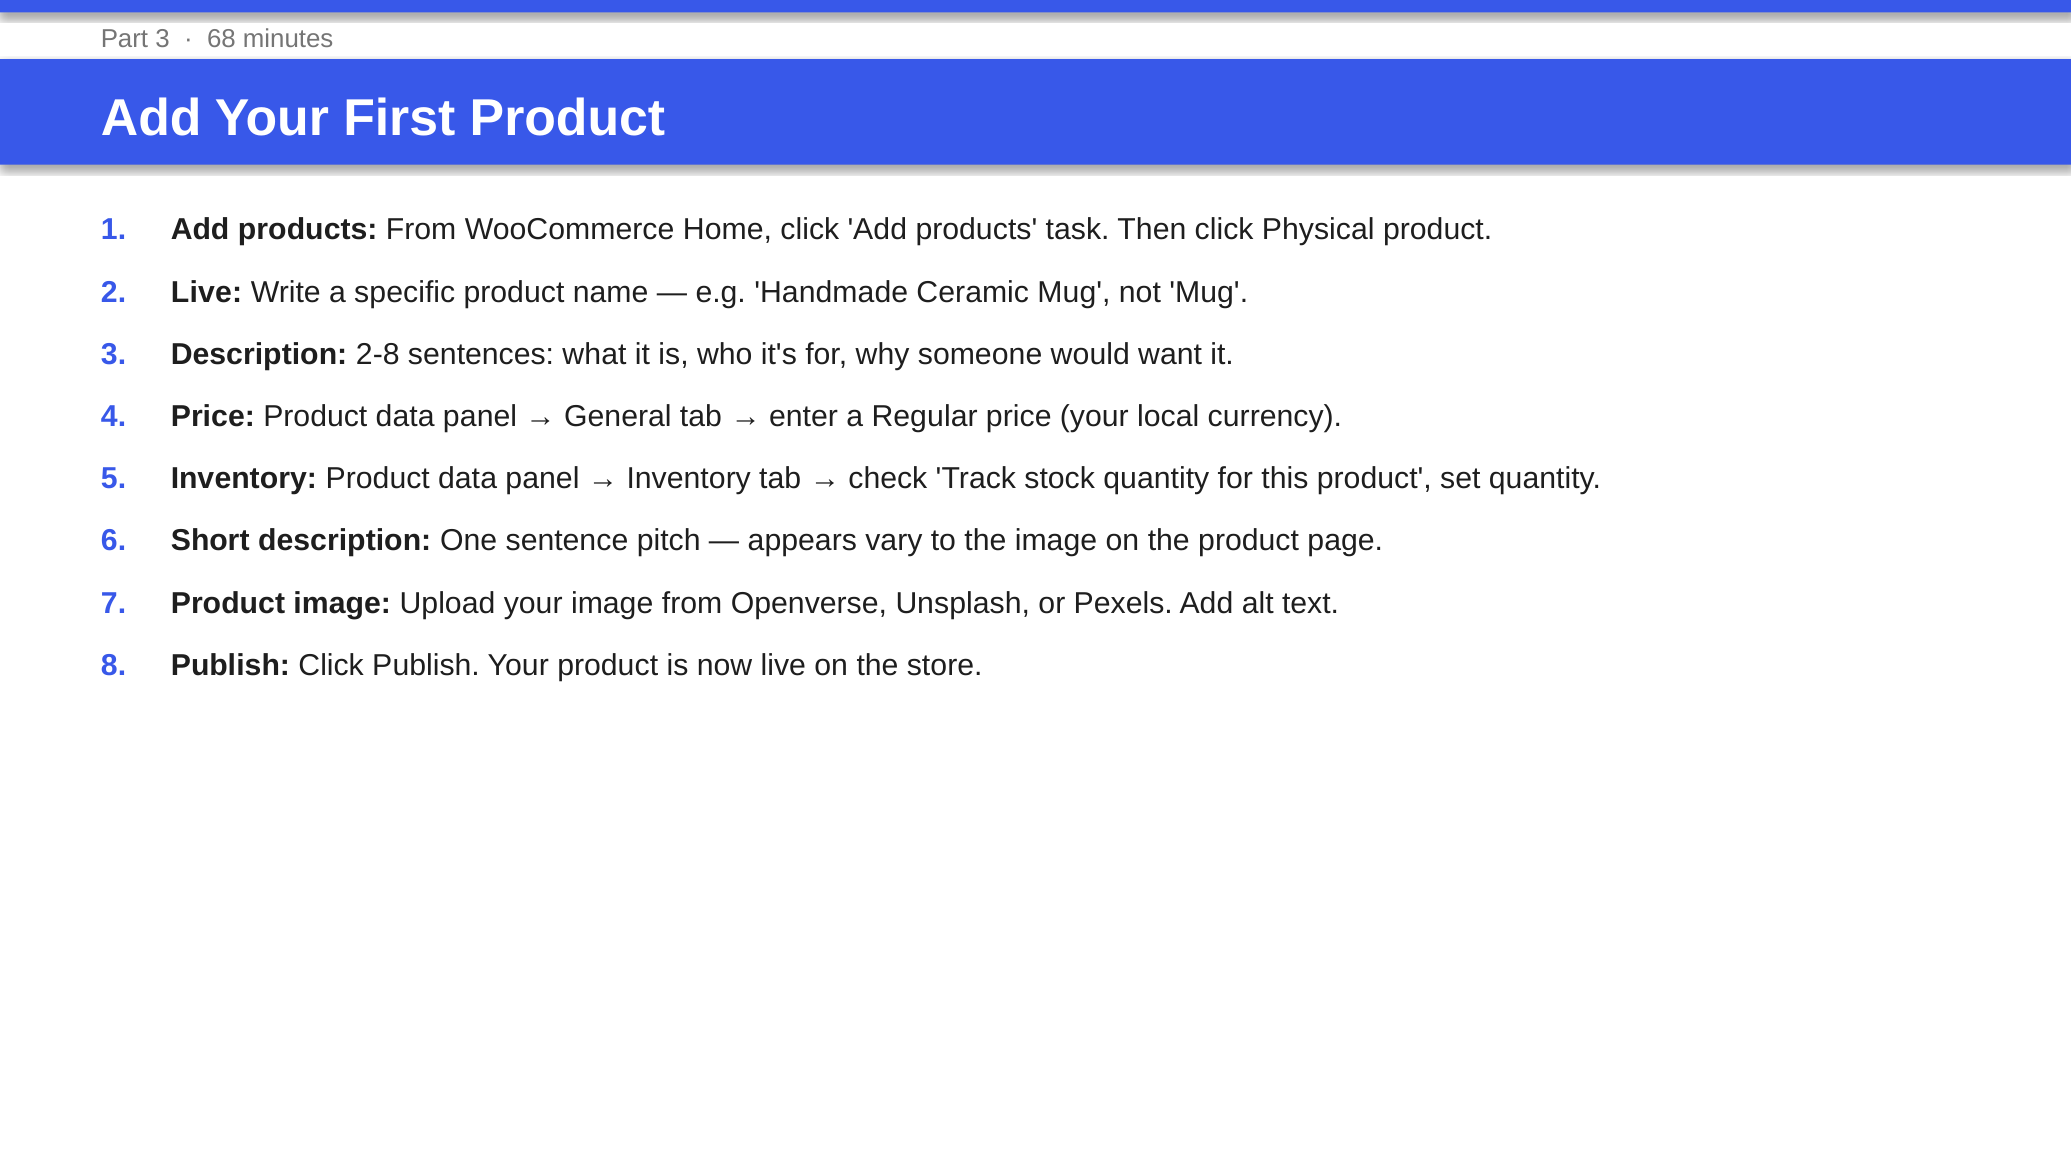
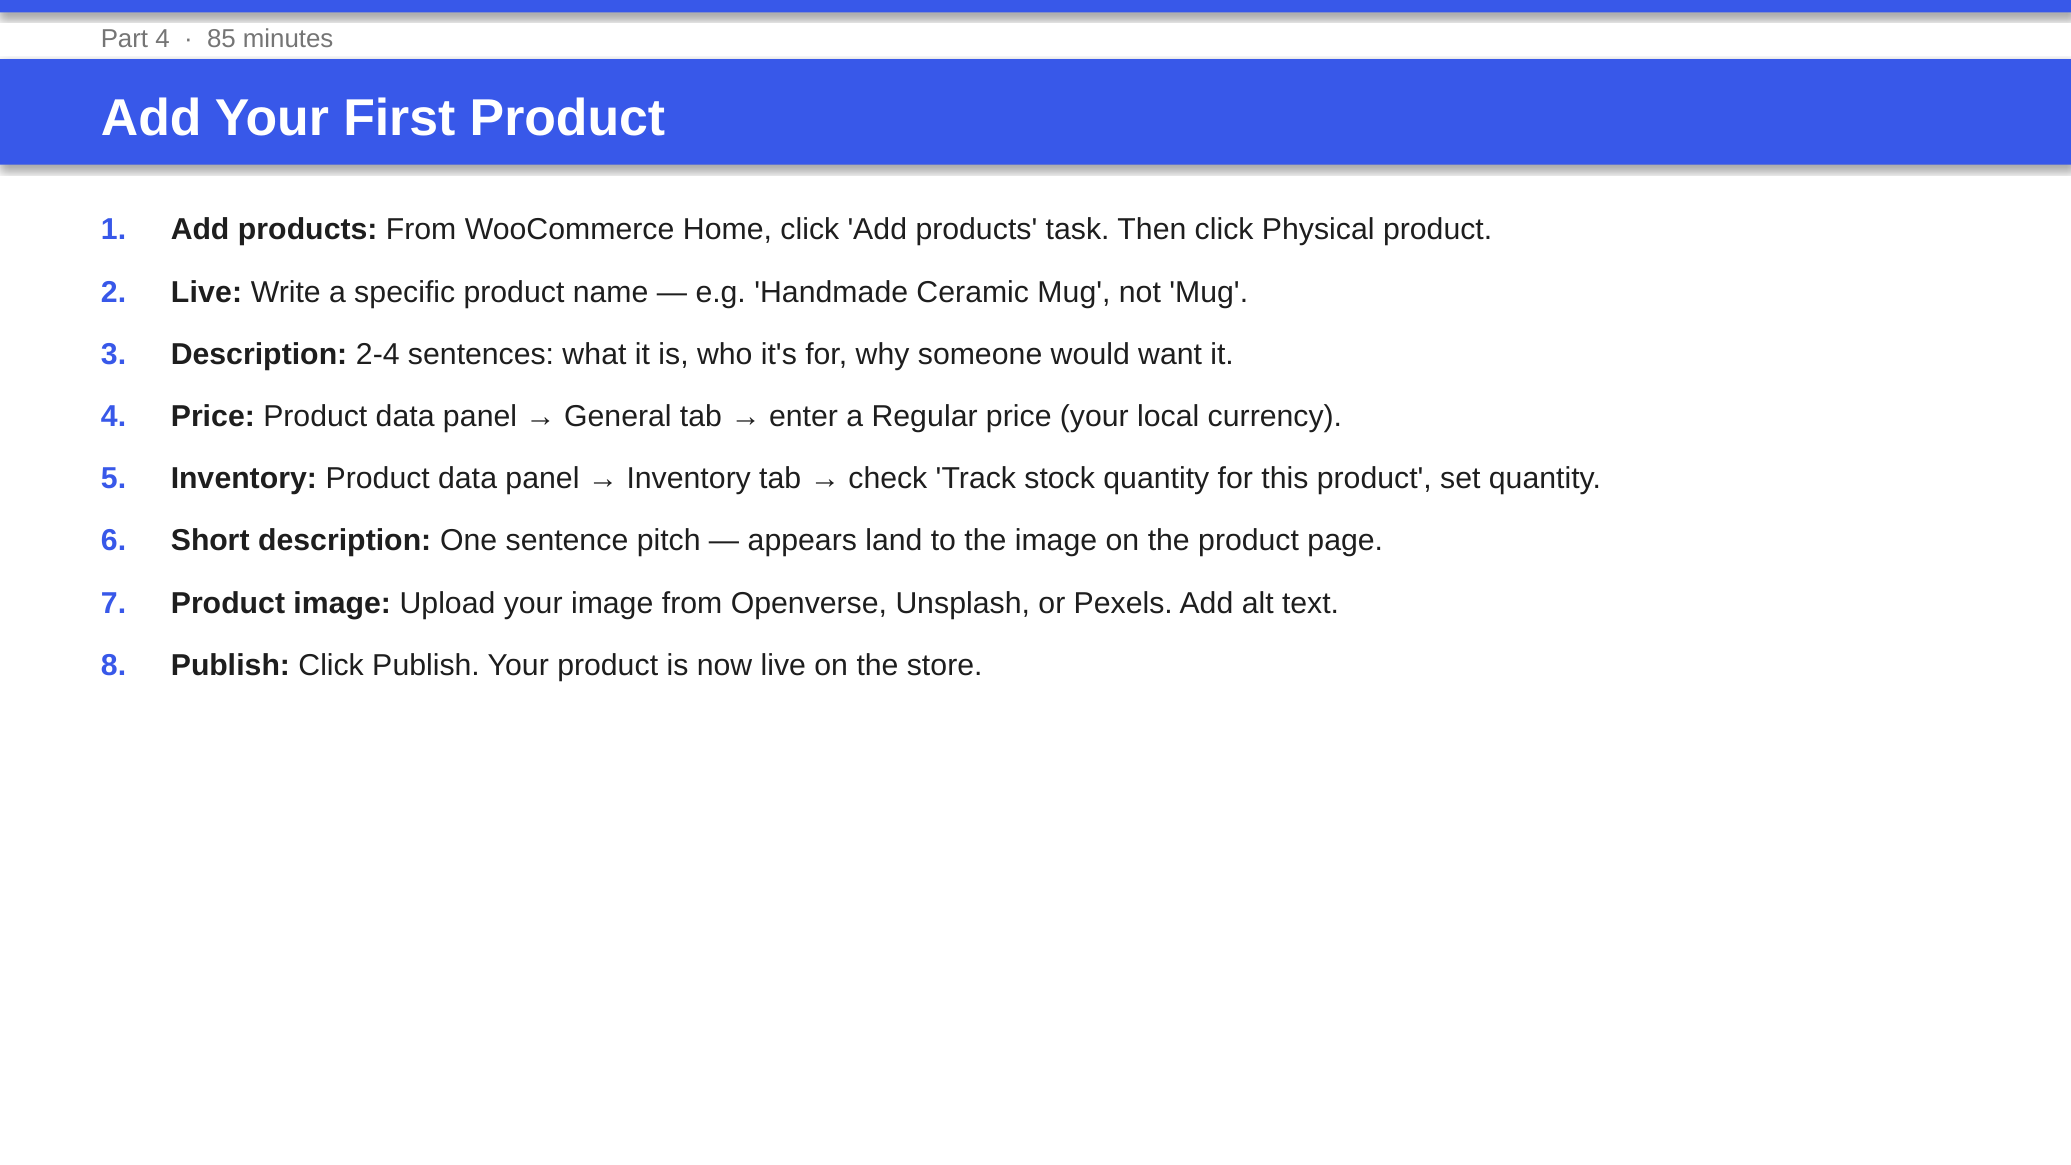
Part 3: 3 -> 4 (163, 39)
68: 68 -> 85 (221, 39)
2-8: 2-8 -> 2-4 (378, 354)
vary: vary -> land (894, 541)
